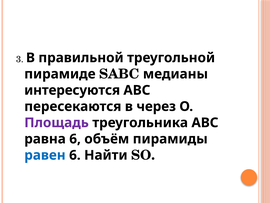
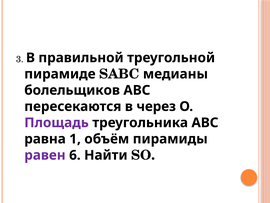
интересуются: интересуются -> болельщиков (72, 90)
равна 6: 6 -> 1 (75, 139)
равен colour: blue -> purple (45, 155)
